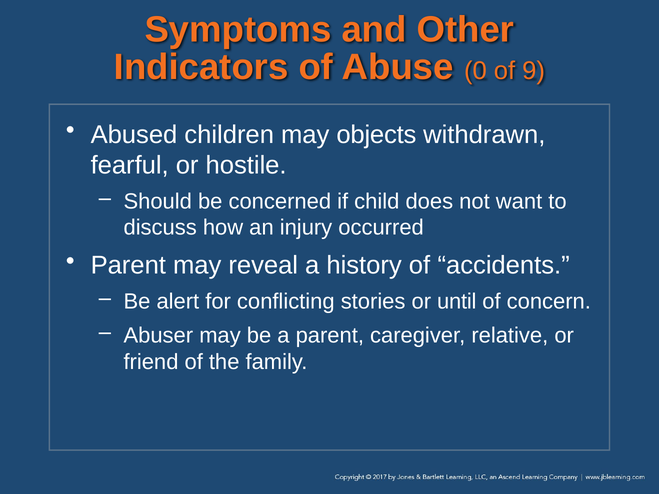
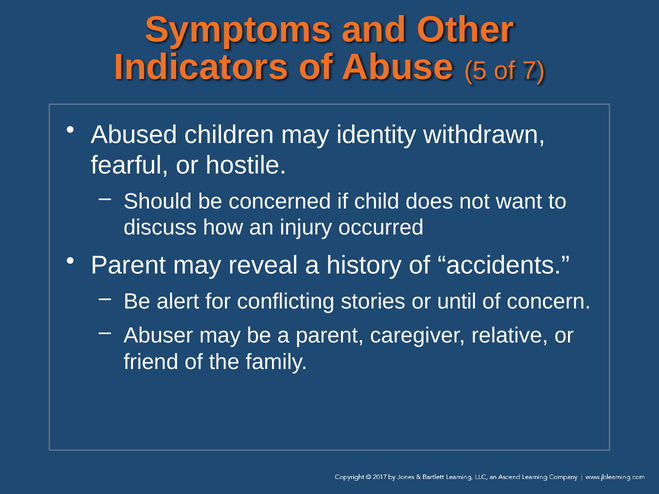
0: 0 -> 5 (475, 71)
9: 9 -> 7 (534, 71)
objects: objects -> identity (376, 135)
